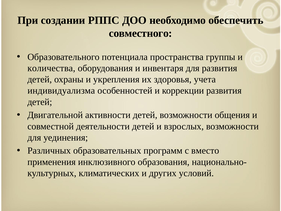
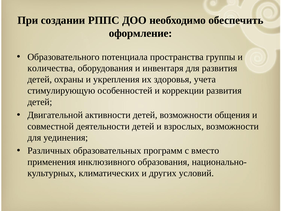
совместного: совместного -> оформление (141, 33)
индивидуализма: индивидуализма -> стимулирующую (61, 91)
